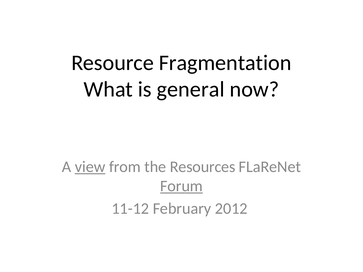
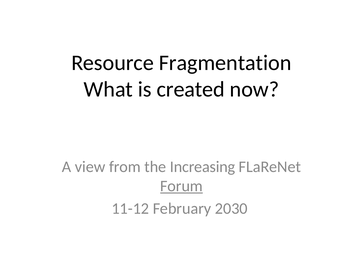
general: general -> created (191, 89)
view underline: present -> none (90, 167)
Resources: Resources -> Increasing (203, 167)
2012: 2012 -> 2030 (231, 209)
